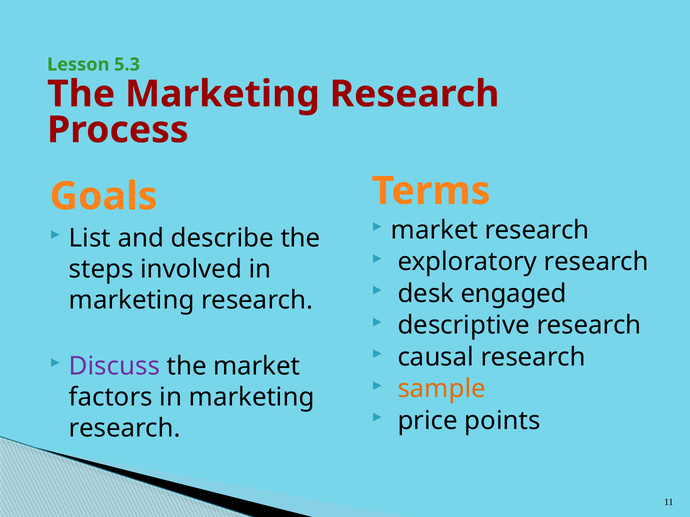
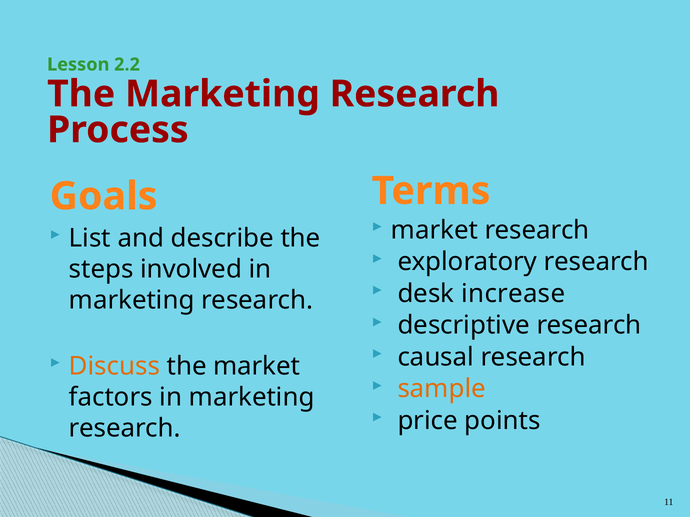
5.3: 5.3 -> 2.2 (127, 65)
engaged: engaged -> increase (513, 294)
Discuss colour: purple -> orange (114, 367)
